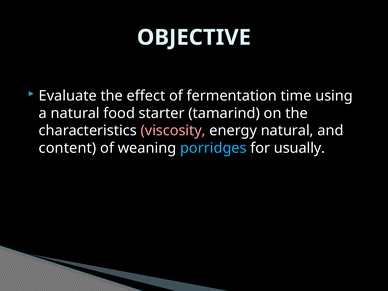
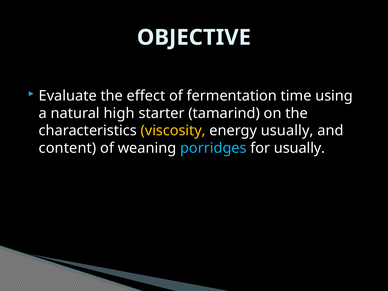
food: food -> high (119, 113)
viscosity colour: pink -> yellow (173, 131)
energy natural: natural -> usually (287, 131)
